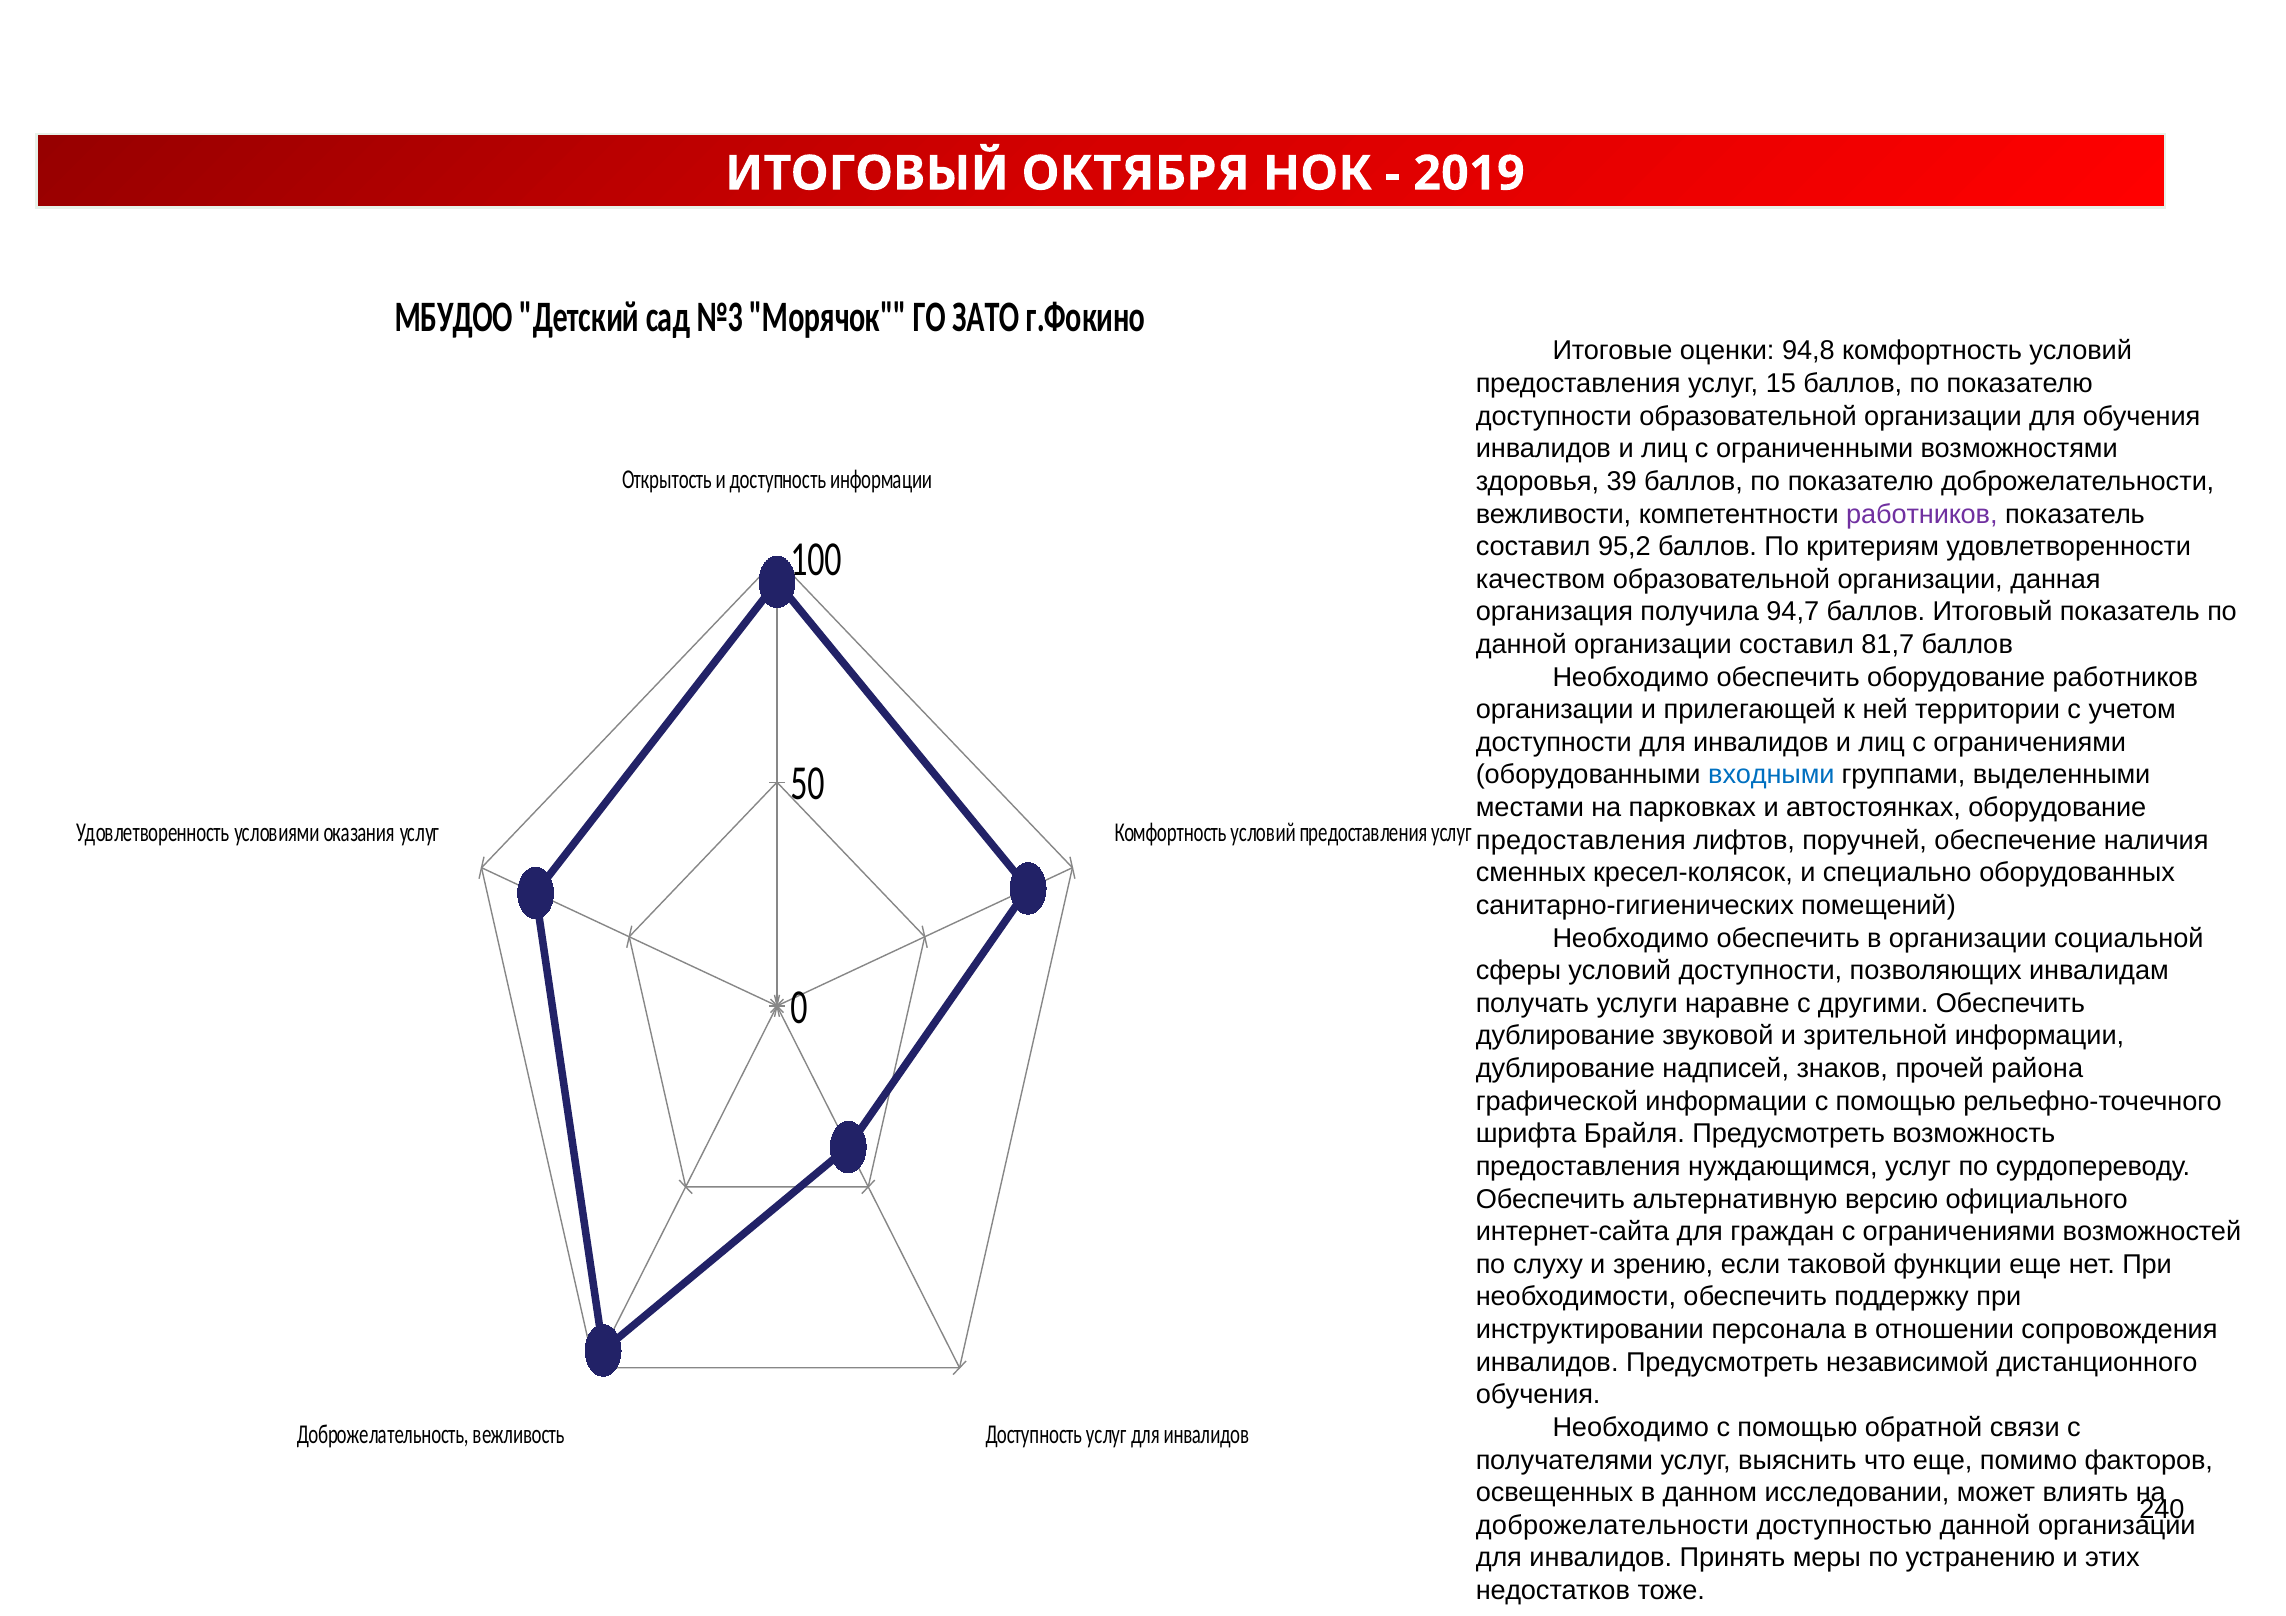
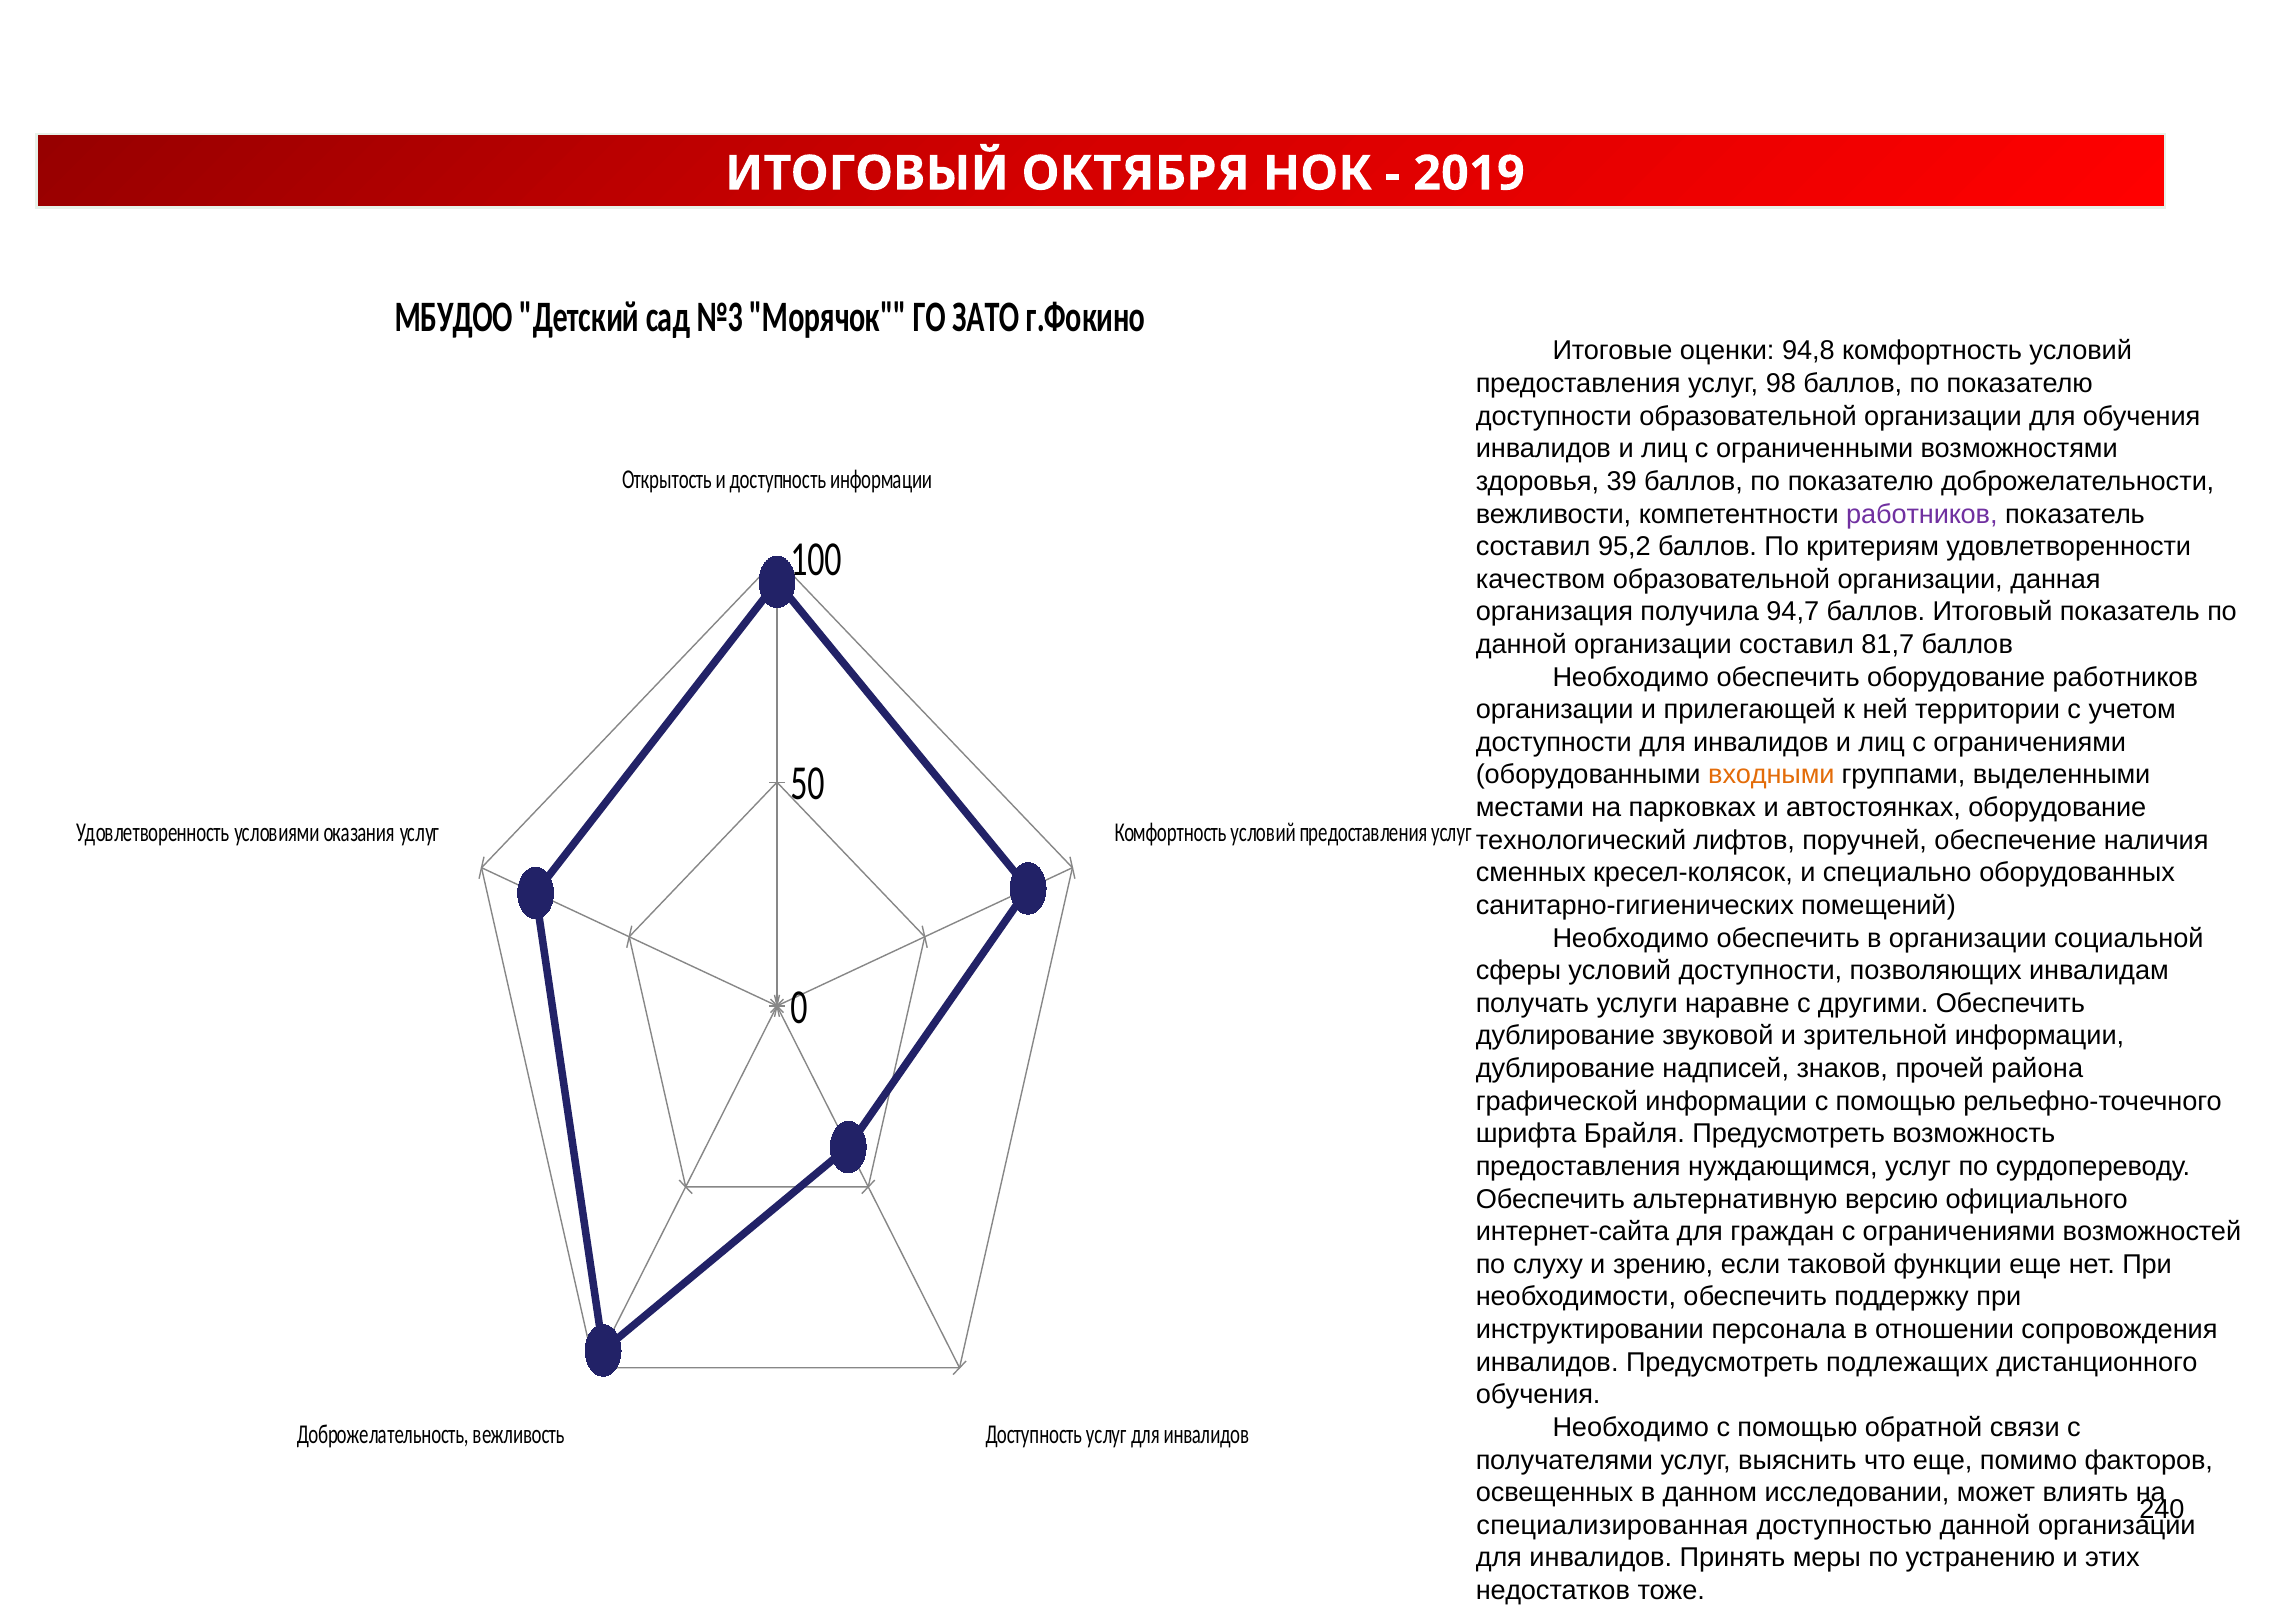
15: 15 -> 98 (1781, 384)
входными colour: blue -> orange (1771, 775)
предоставления: предоставления -> технологический (1581, 841)
независимой: независимой -> подлежащих (1907, 1363)
доброжелательности: доброжелательности -> специализированная (1612, 1526)
